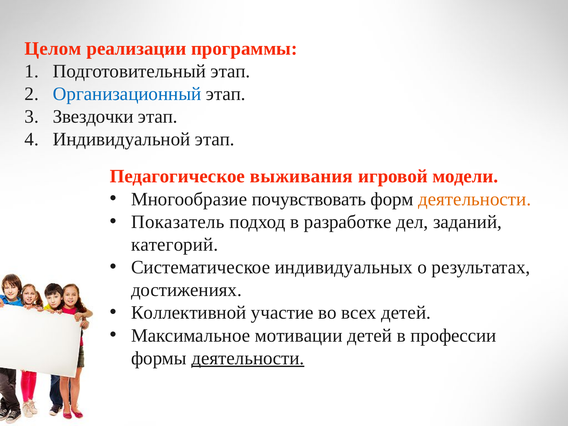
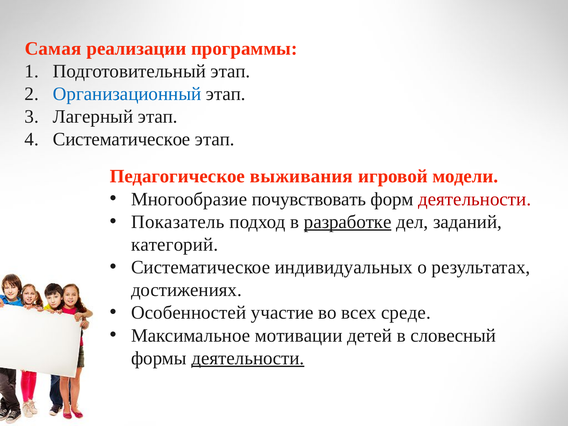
Целом: Целом -> Самая (53, 48)
Звездочки: Звездочки -> Лагерный (93, 117)
Индивидуальной: Индивидуальной -> Систематическое (122, 139)
деятельности colour: orange -> red (475, 199)
разработке underline: none -> present (348, 222)
Коллективной: Коллективной -> Особенностей (189, 313)
всех детей: детей -> среде (406, 313)
профессии: профессии -> словесный (453, 335)
